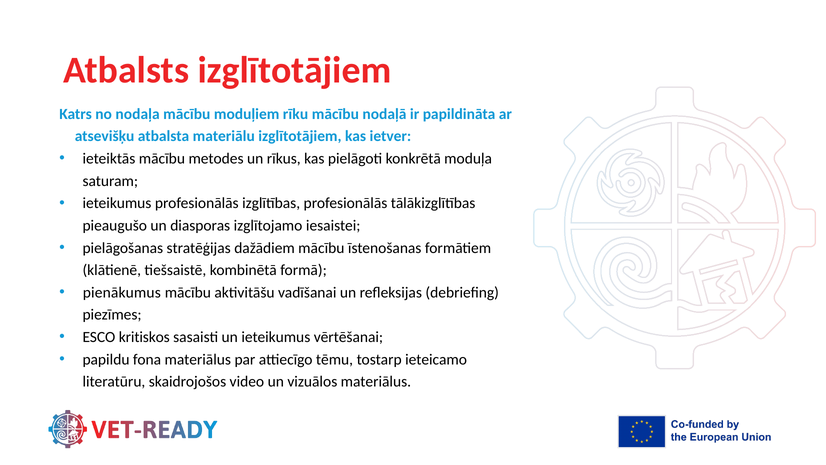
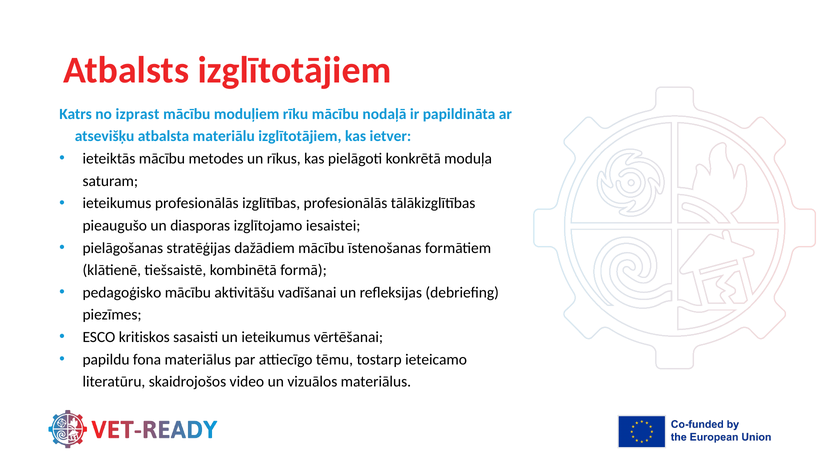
nodaļa: nodaļa -> izprast (138, 114)
pienākumus: pienākumus -> pedagoģisko (122, 292)
